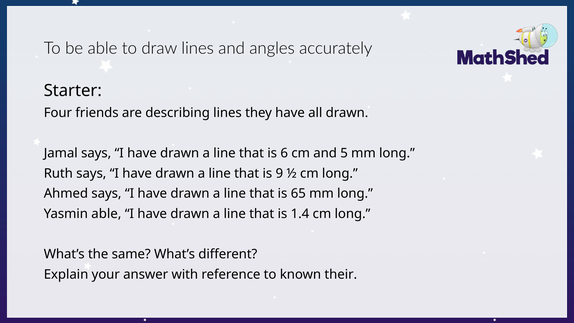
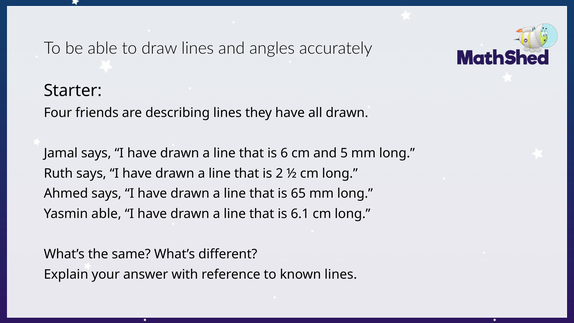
9: 9 -> 2 (279, 173)
1.4: 1.4 -> 6.1 (300, 214)
known their: their -> lines (341, 274)
